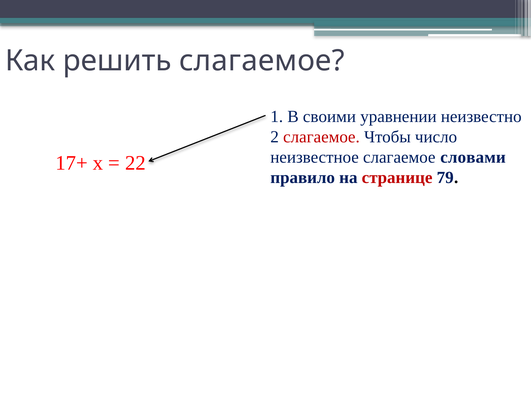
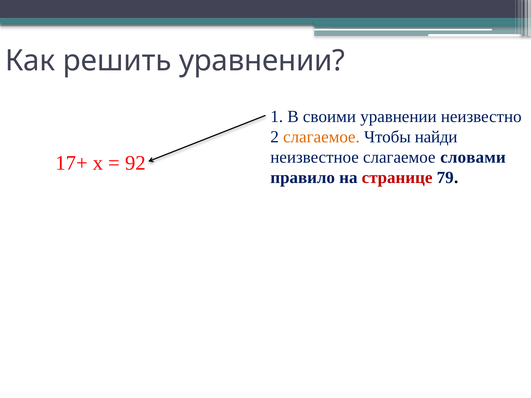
решить слагаемое: слагаемое -> уравнении (262, 61)
слагаемое colour: red -> orange (321, 137)
число: число -> найди (436, 137)
22: 22 -> 92 (135, 163)
